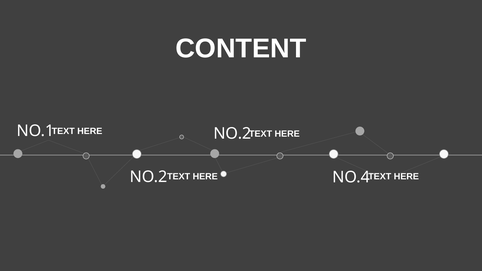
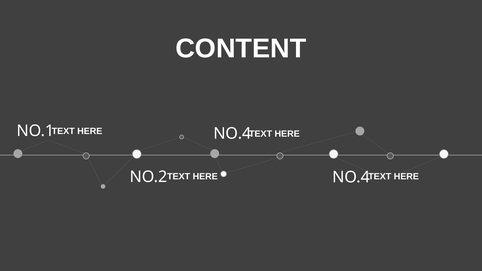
NO.2: NO.2 -> NO.4 (232, 133)
